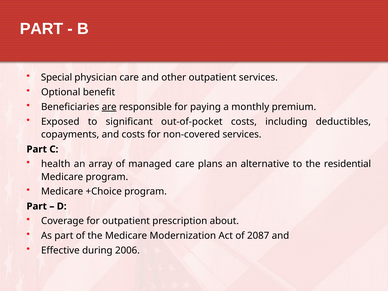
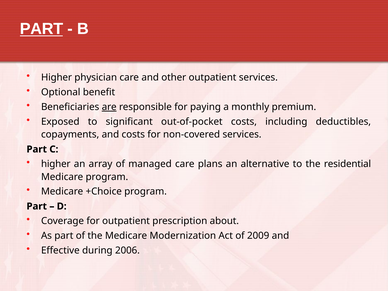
PART underline: none -> present (41, 29)
Special: Special -> Higher (57, 77)
health: health -> higher (56, 164)
2087: 2087 -> 2009 (258, 236)
